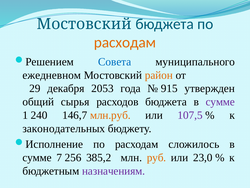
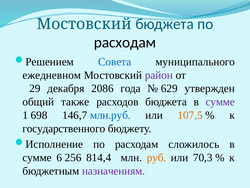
расходам colour: orange -> black (125, 42)
район colour: orange -> purple (159, 75)
2053: 2053 -> 2086 (102, 88)
915: 915 -> 629 (169, 88)
сырья: сырья -> также (75, 102)
240: 240 -> 698 (39, 115)
млн.руб colour: orange -> blue (110, 115)
107,5 colour: purple -> orange (190, 115)
законодательных: законодательных -> государственного (64, 128)
7: 7 -> 6 (59, 157)
385,2: 385,2 -> 814,4 (99, 157)
23,0: 23,0 -> 70,3 (203, 157)
